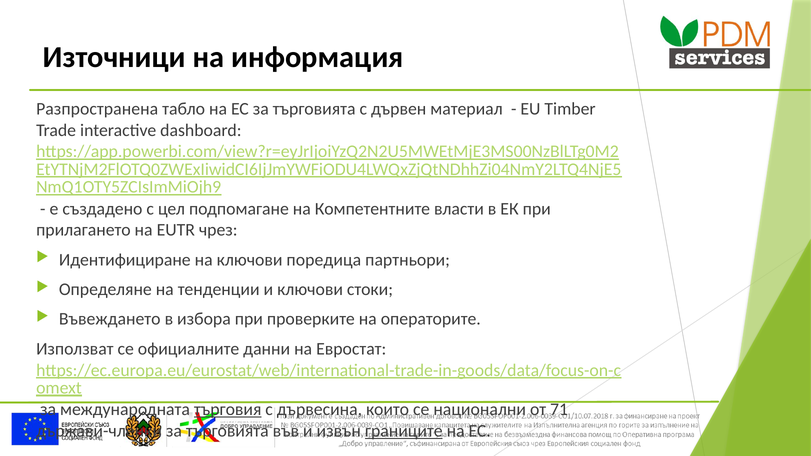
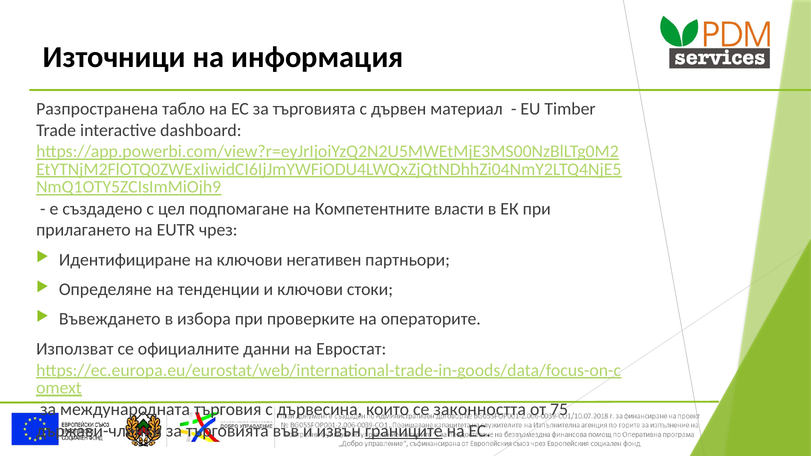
поредица: поредица -> негативен (324, 260)
търговия underline: present -> none (228, 410)
национални: национални -> законността (480, 410)
71: 71 -> 75 (559, 410)
